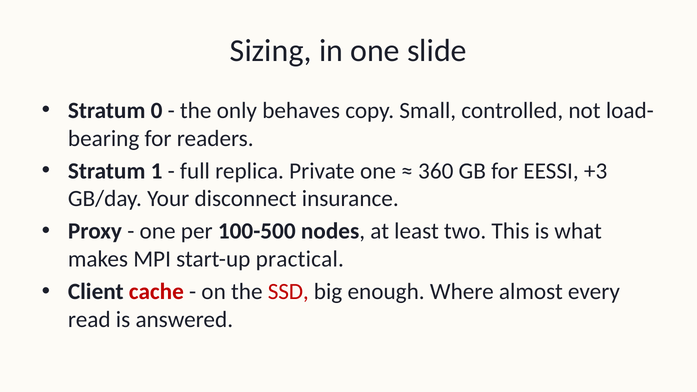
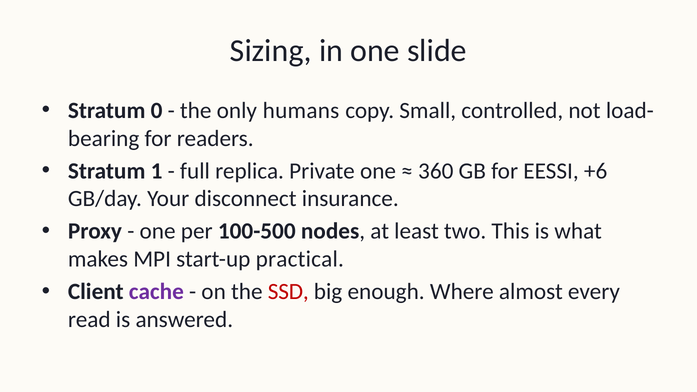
behaves: behaves -> humans (301, 111)
+3: +3 -> +6 (596, 171)
cache colour: red -> purple (156, 292)
